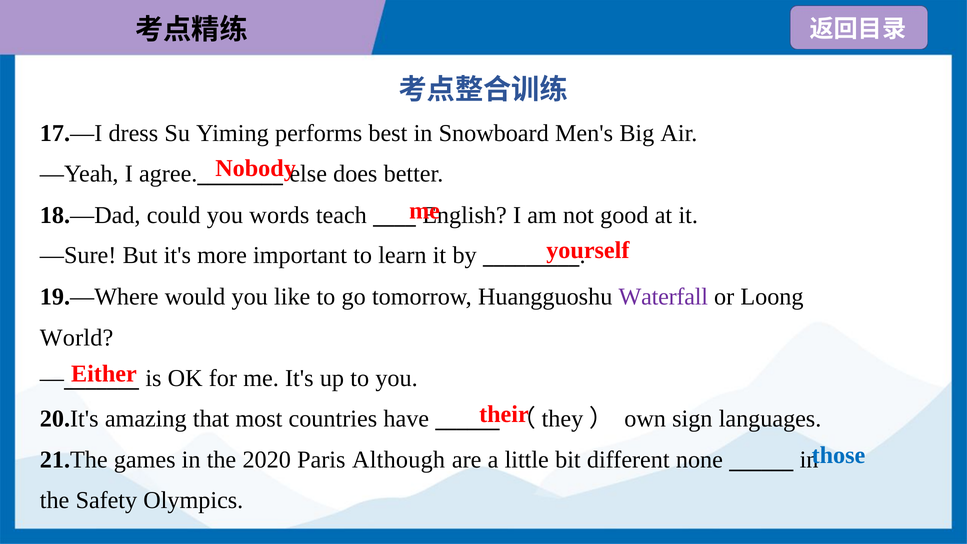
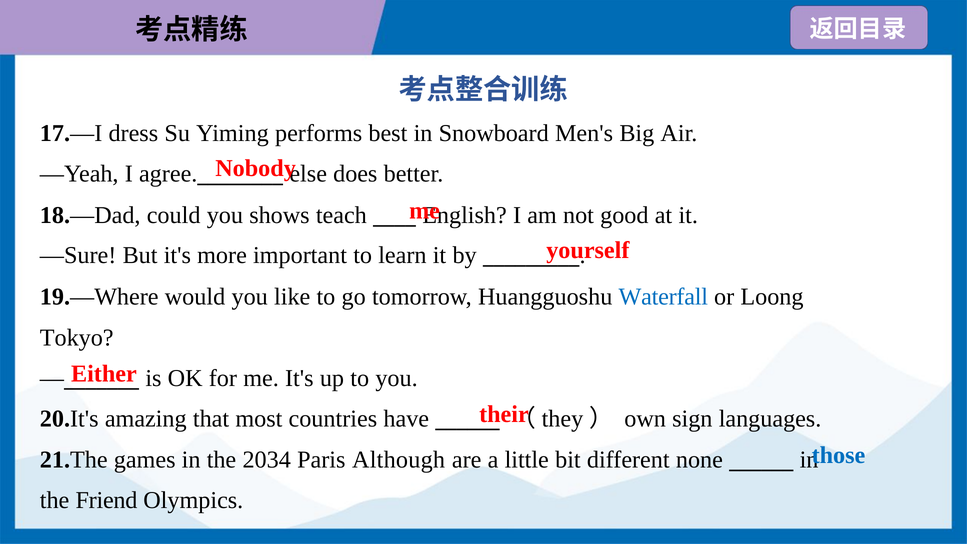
words: words -> shows (279, 215)
Waterfall colour: purple -> blue (663, 297)
World: World -> Tokyo (77, 338)
2020: 2020 -> 2034 (267, 460)
Safety: Safety -> Friend (106, 500)
